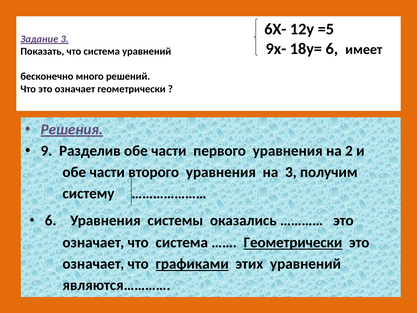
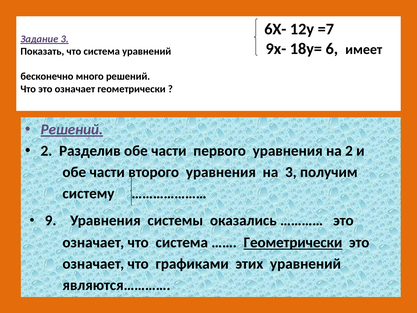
=5: =5 -> =7 (326, 29)
Решения: Решения -> Решений (72, 129)
9: 9 -> 2 (46, 151)
6: 6 -> 9 (51, 220)
графиками underline: present -> none (192, 264)
